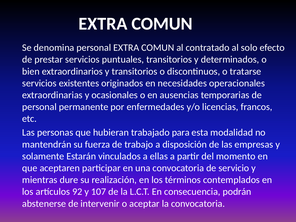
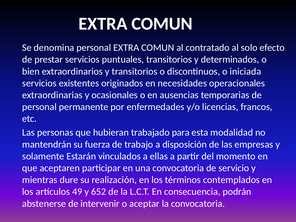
tratarse: tratarse -> iniciada (245, 71)
92: 92 -> 49 (77, 192)
107: 107 -> 652 (99, 192)
